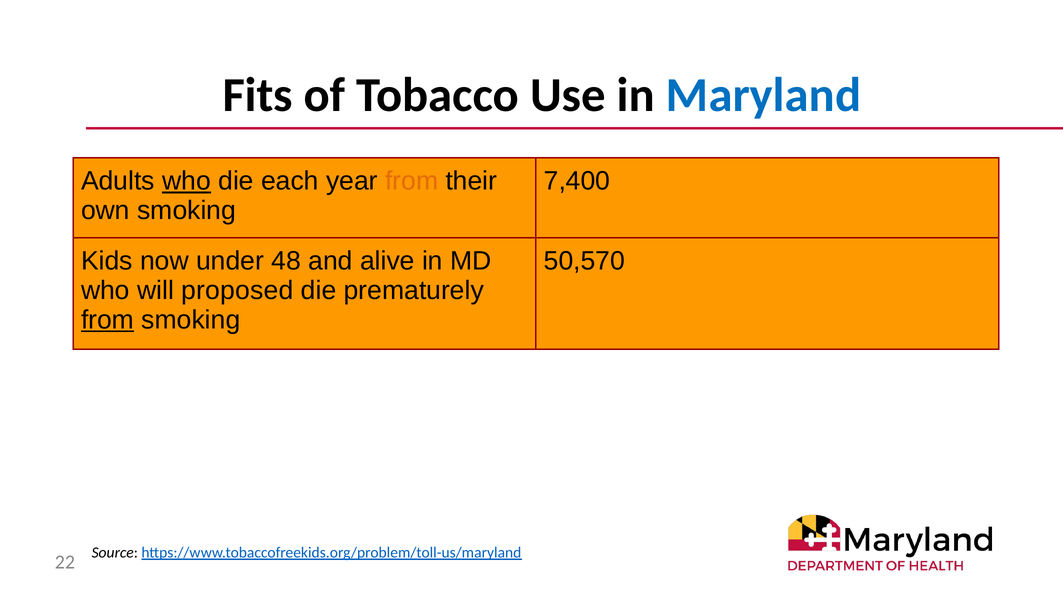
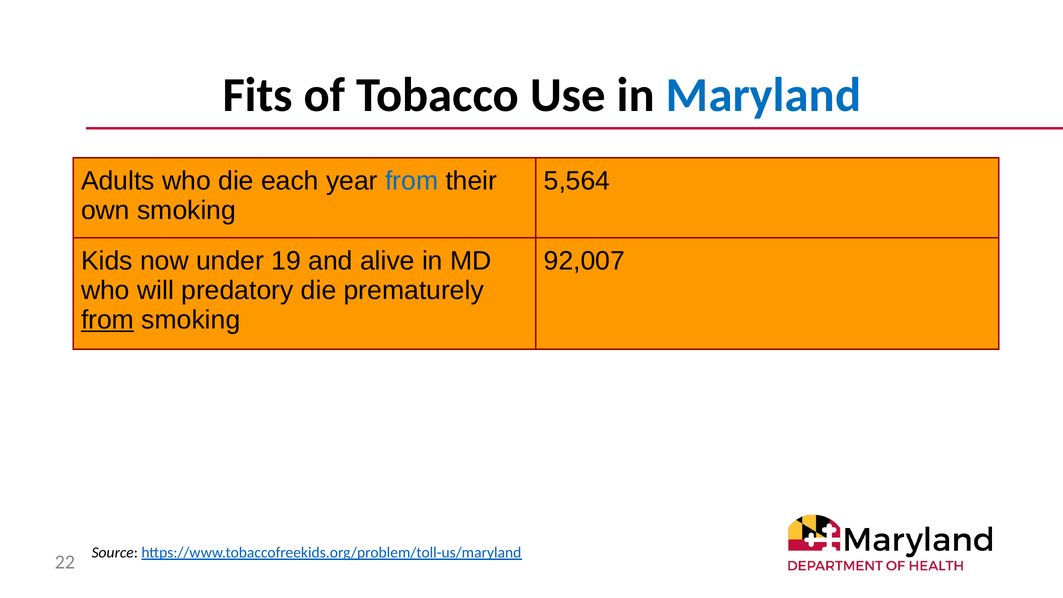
who underline: present -> none (187, 181)
from colour: orange -> blue (412, 181)
7,400: 7,400 -> 5,564 (577, 181)
48: 48 -> 19 (286, 261)
50,570: 50,570 -> 92,007 (584, 261)
proposed: proposed -> predatory (237, 290)
